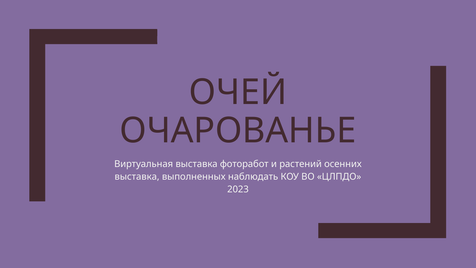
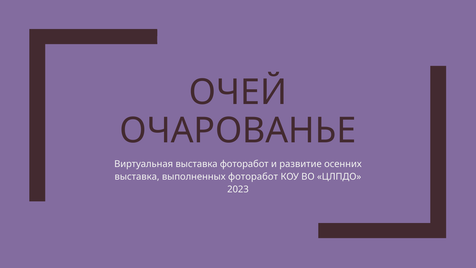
растений: растений -> развитие (301, 164)
выполненных наблюдать: наблюдать -> фоторабот (253, 177)
